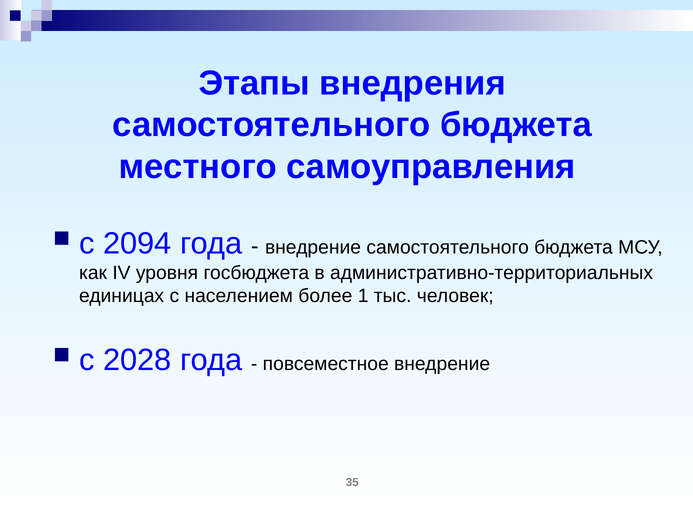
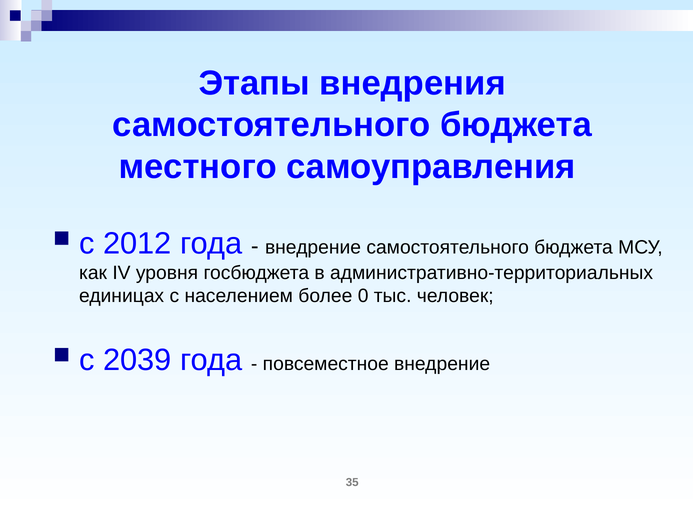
2094: 2094 -> 2012 (137, 244)
1: 1 -> 0 (363, 296)
2028: 2028 -> 2039 (137, 360)
